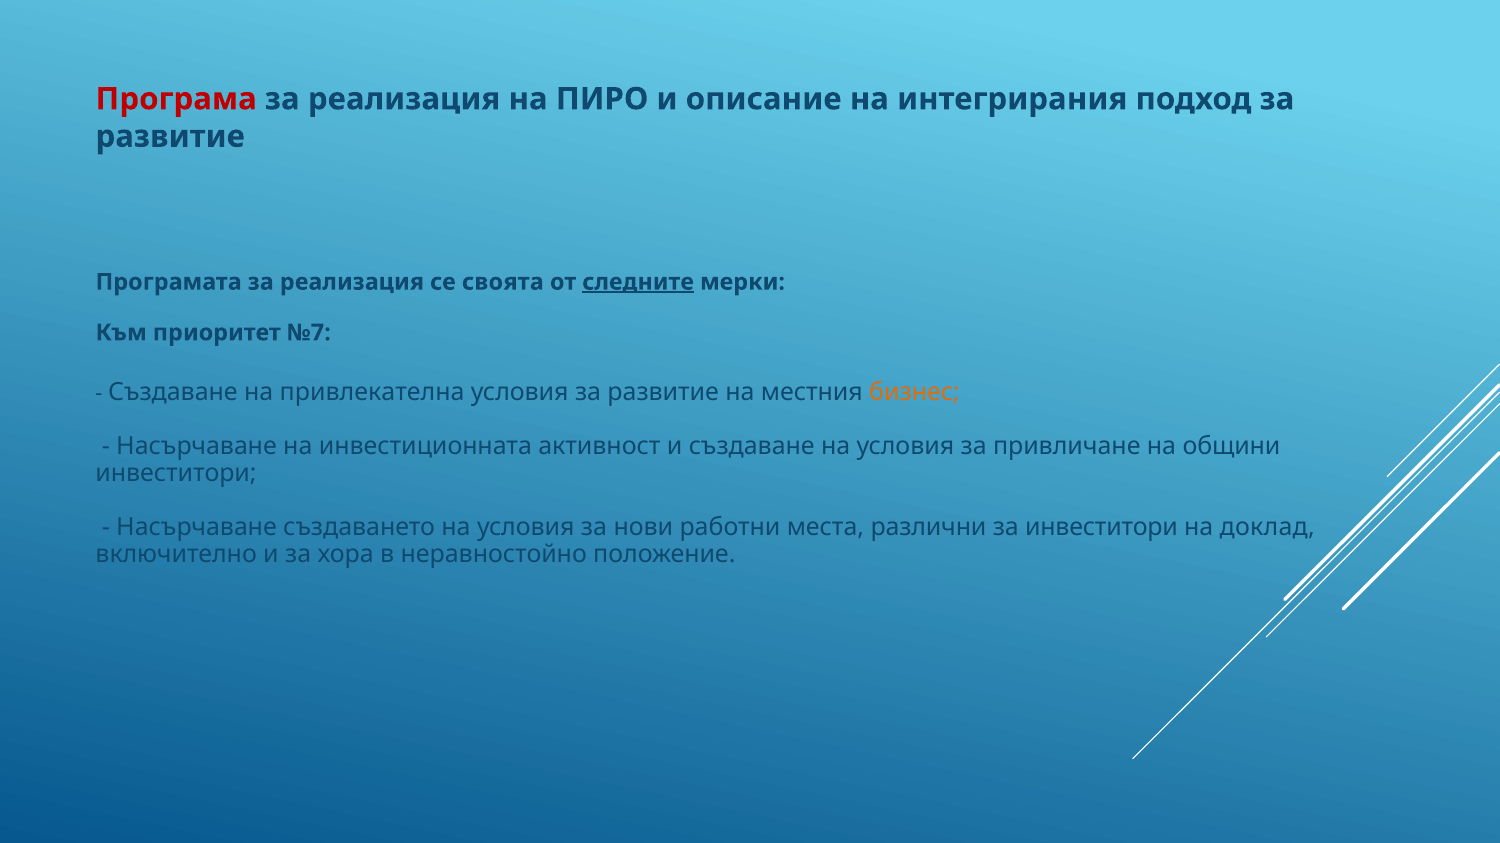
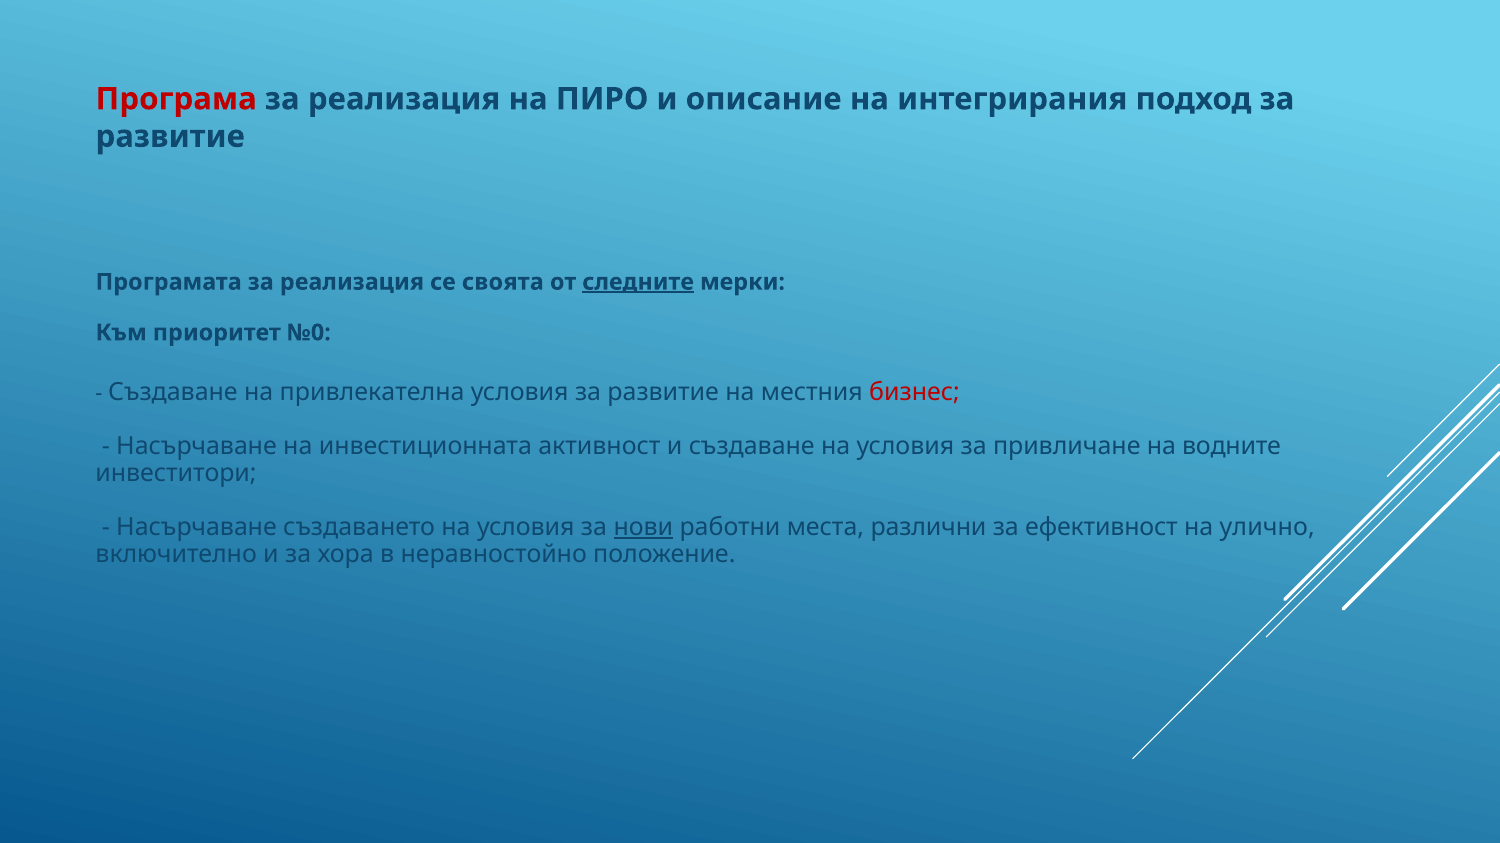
№7: №7 -> №0 (309, 333)
бизнес colour: orange -> red (914, 393)
общини: общини -> водните (1232, 447)
нови underline: none -> present (643, 528)
за инвеститори: инвеститори -> ефективност (1102, 528)
доклад: доклад -> улично (1267, 528)
